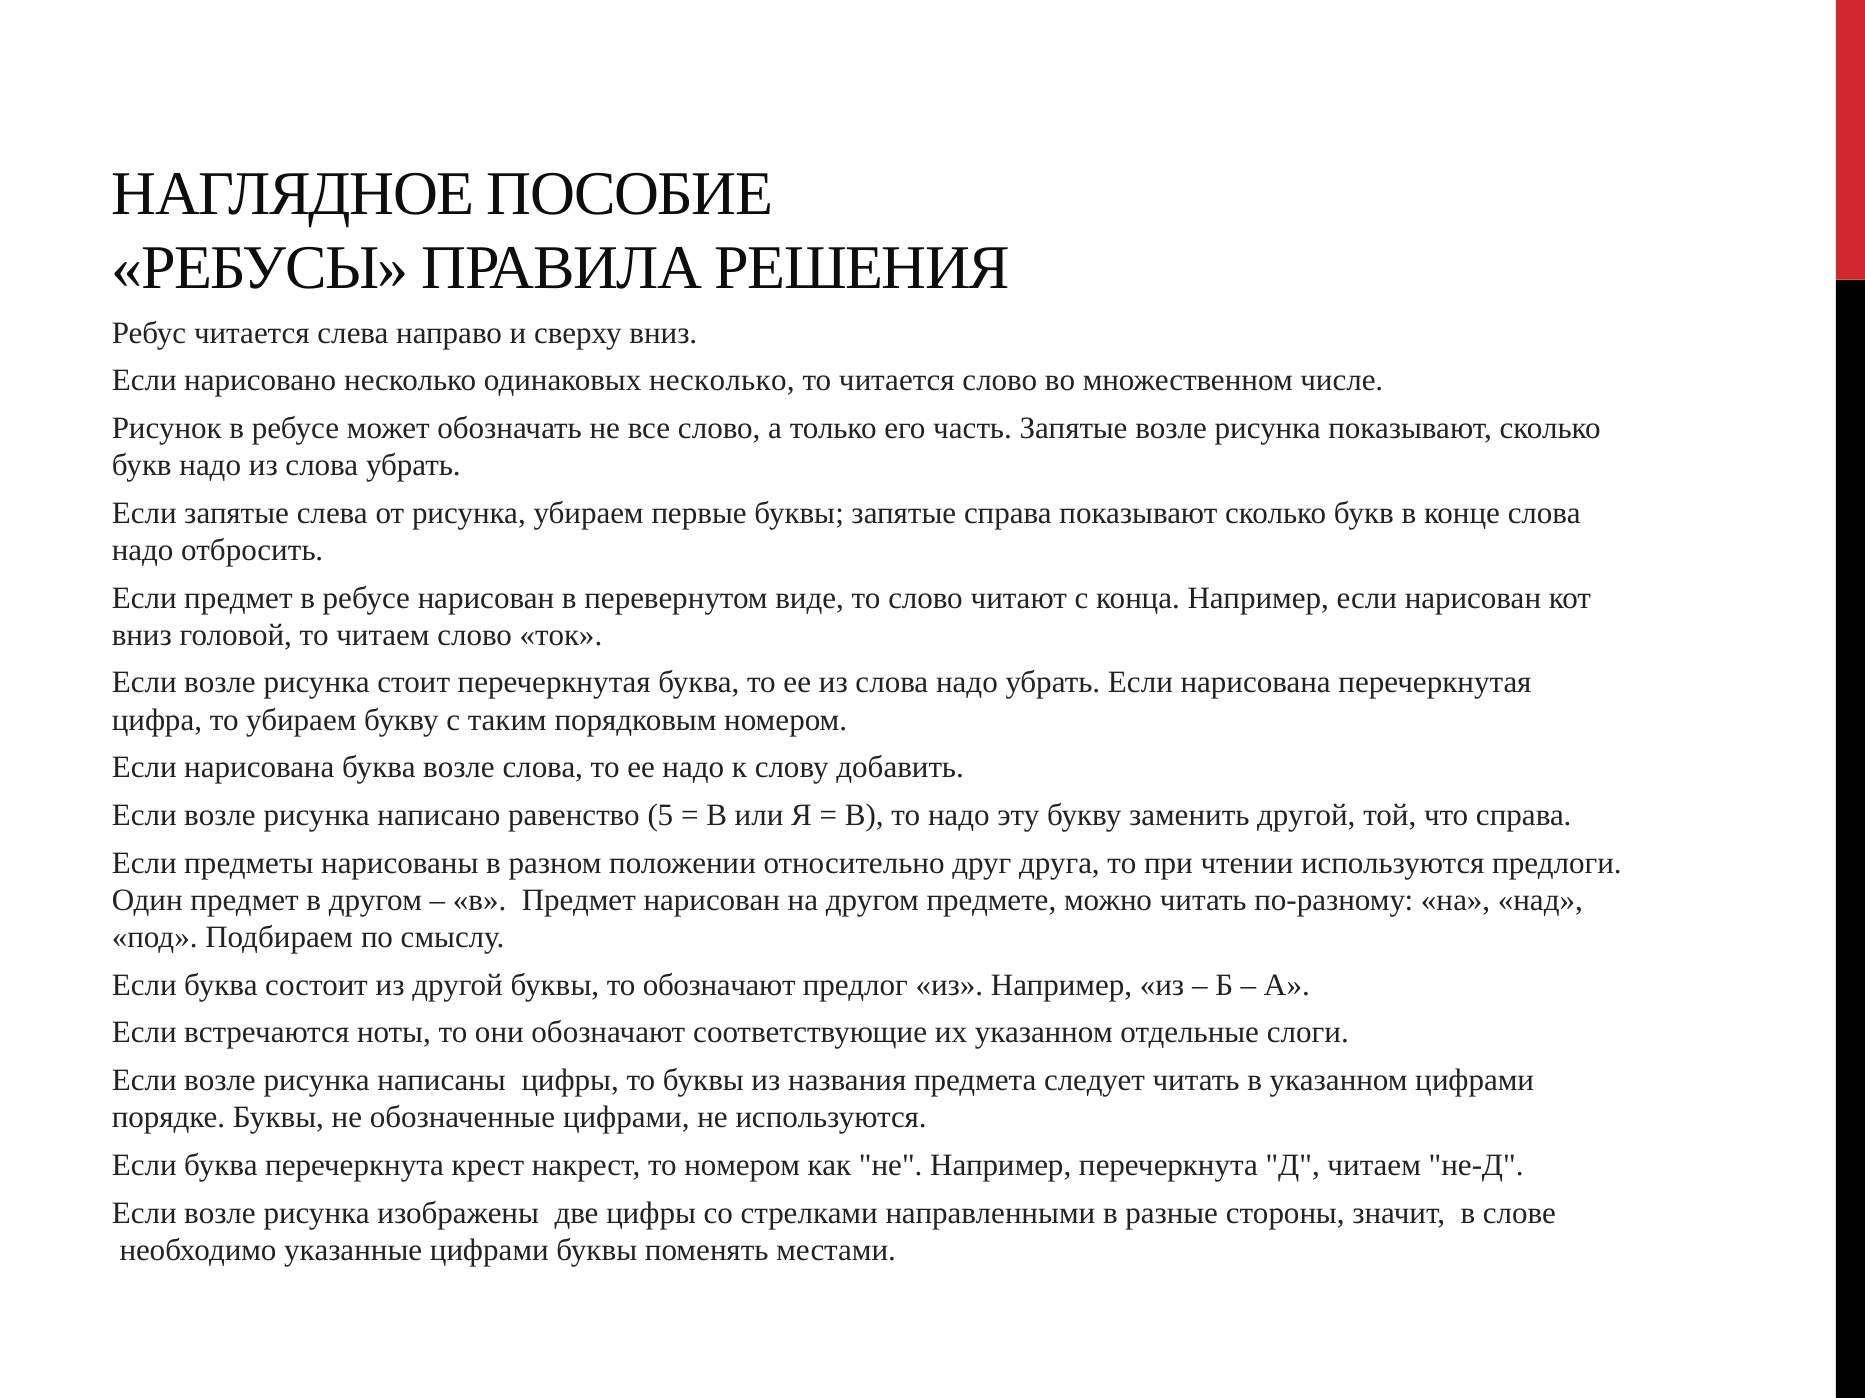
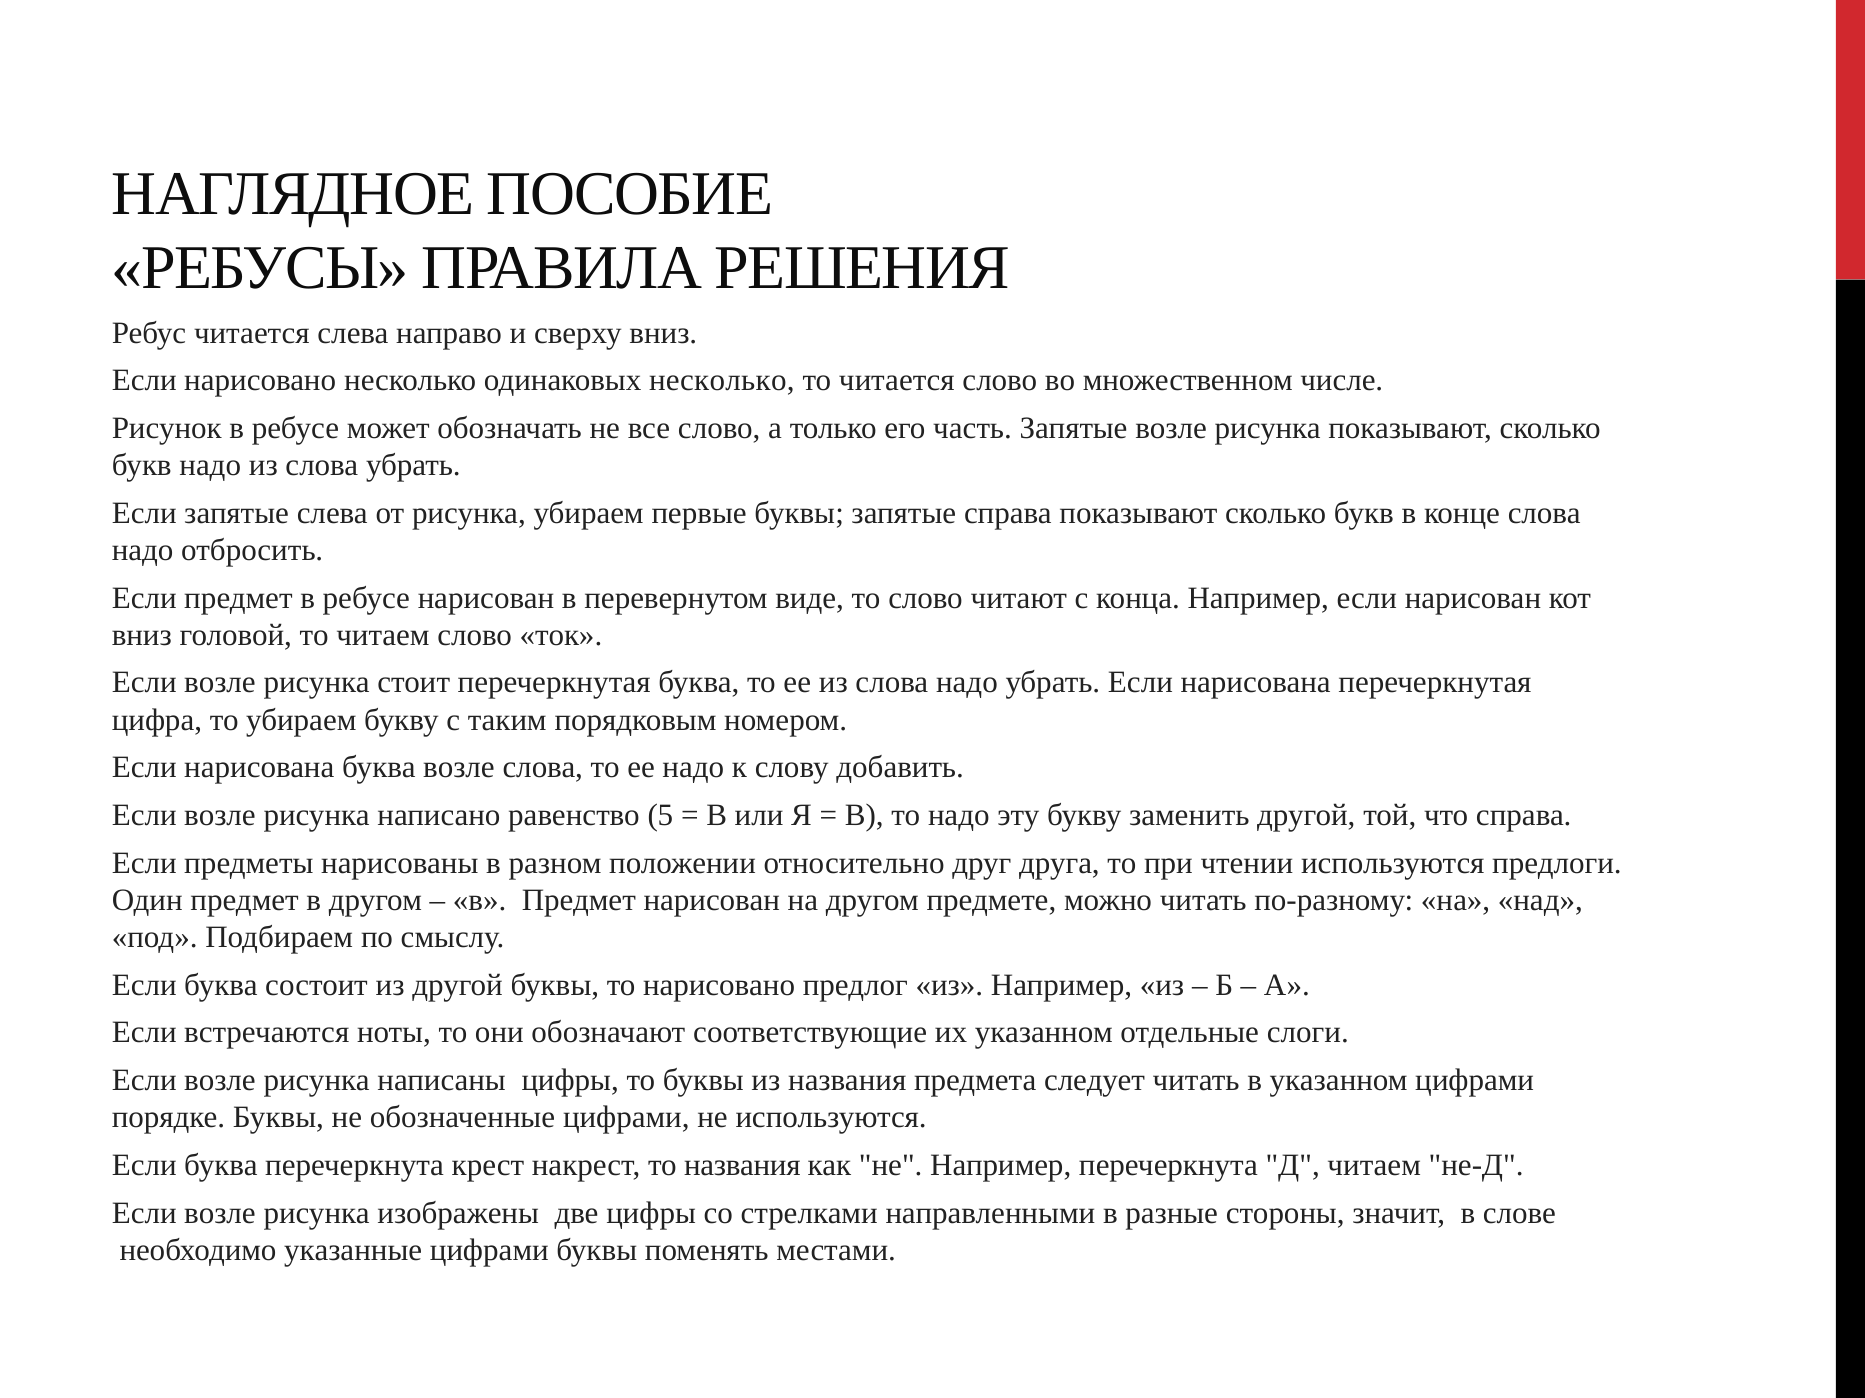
то обозначают: обозначают -> нарисовано (719, 986)
то номером: номером -> названия (742, 1166)
